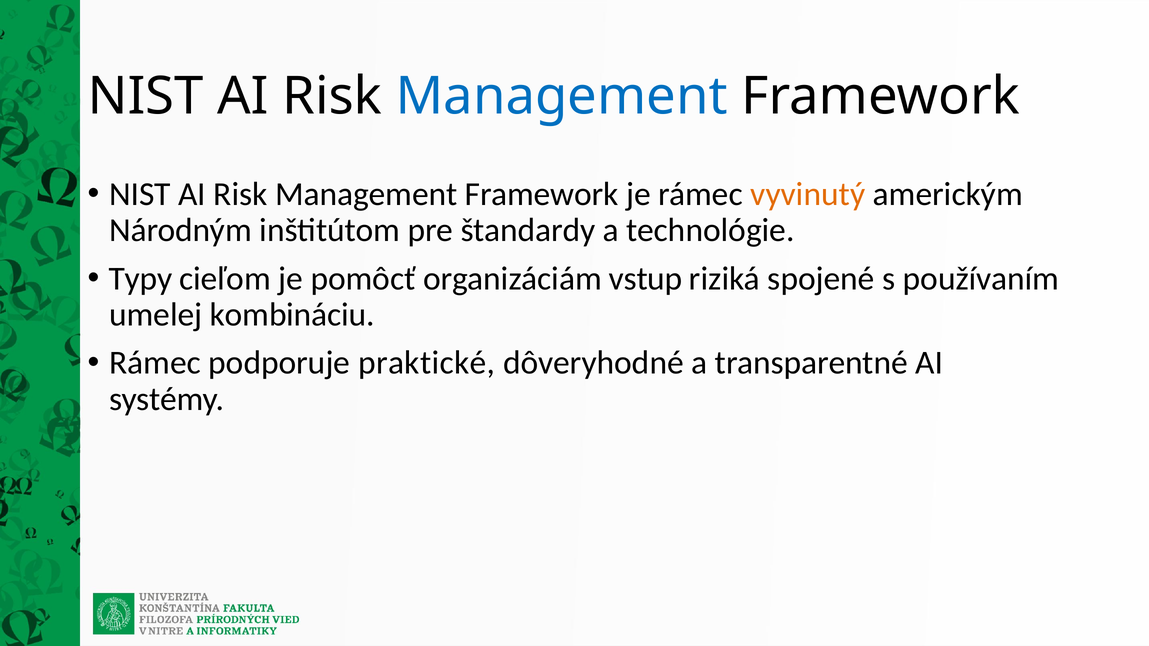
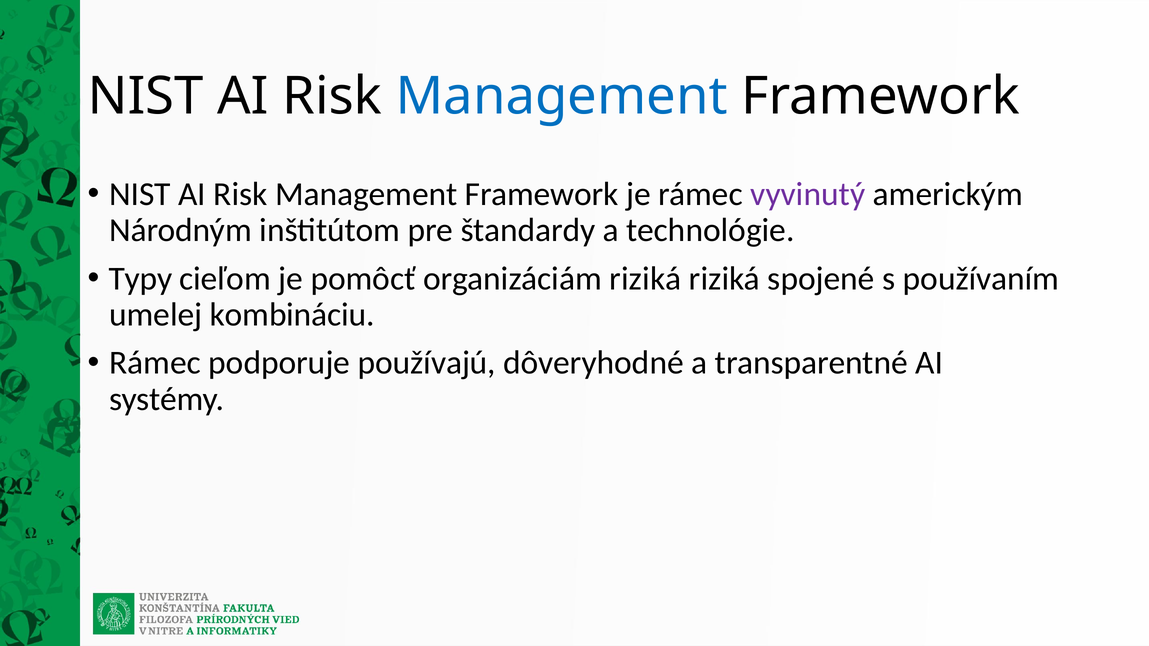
vyvinutý colour: orange -> purple (808, 194)
organizáciám vstup: vstup -> riziká (645, 279)
praktické: praktické -> používajú (427, 363)
